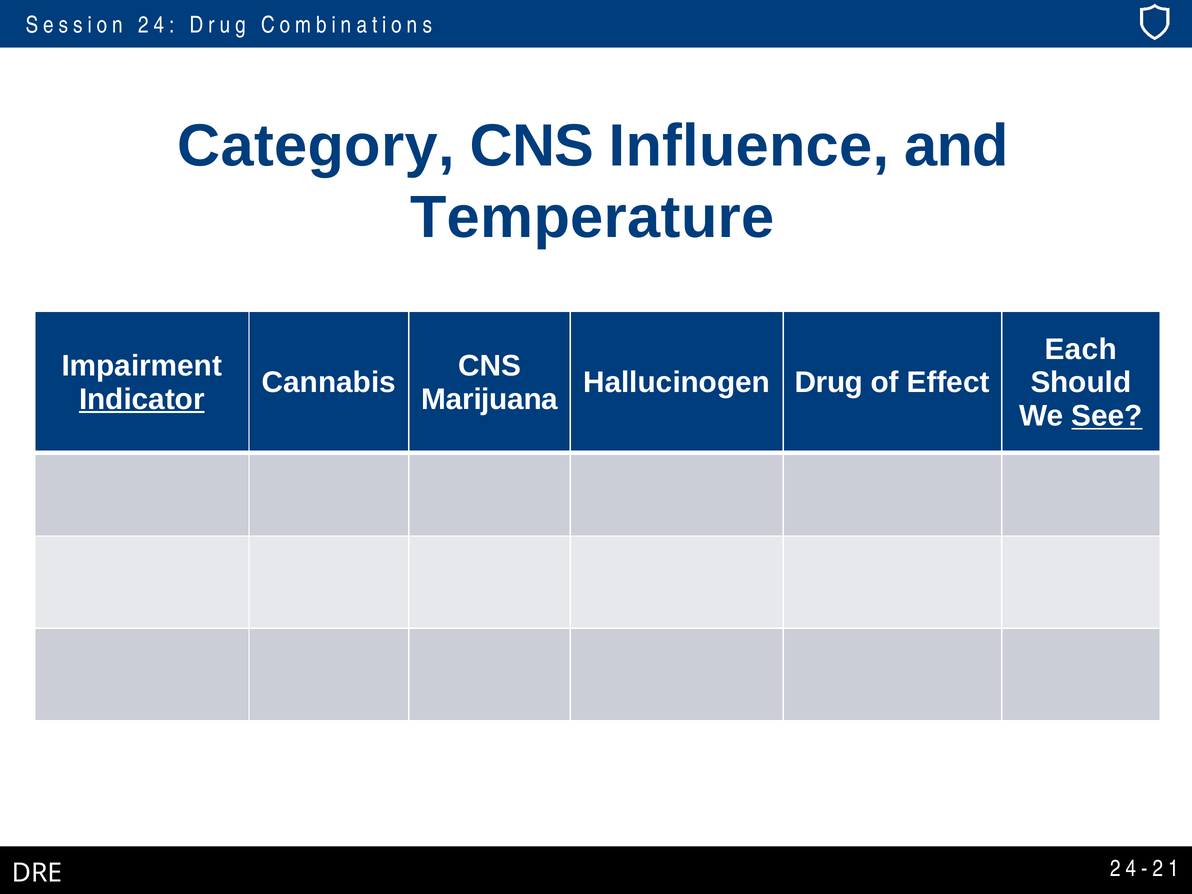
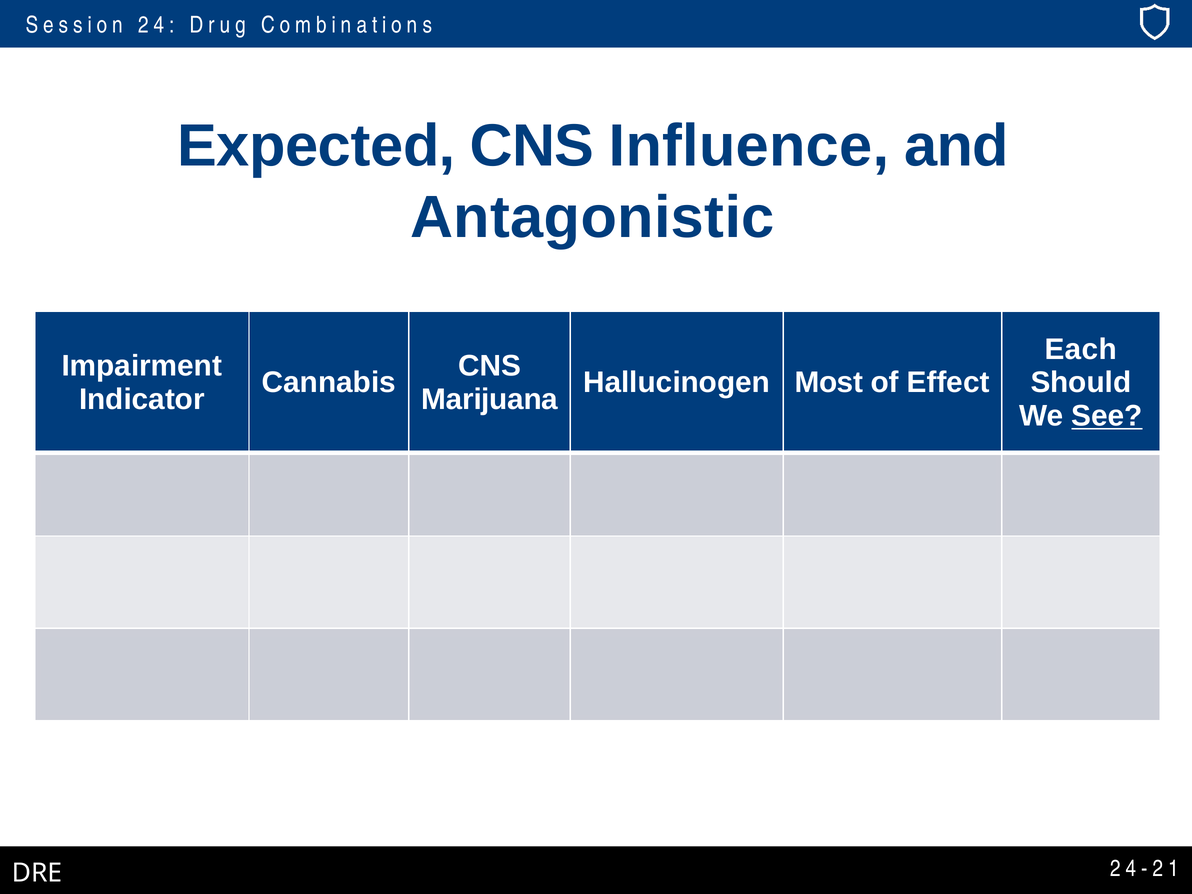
Category: Category -> Expected (316, 146)
Temperature: Temperature -> Antagonistic (592, 218)
Hallucinogen Drug: Drug -> Most (829, 383)
Indicator underline: present -> none (142, 399)
